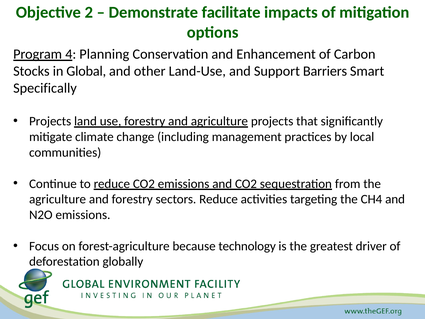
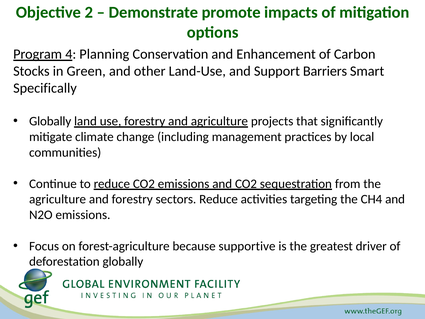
facilitate: facilitate -> promote (231, 12)
Global: Global -> Green (86, 71)
Projects: Projects -> Globally (50, 121)
technology: technology -> supportive (247, 246)
